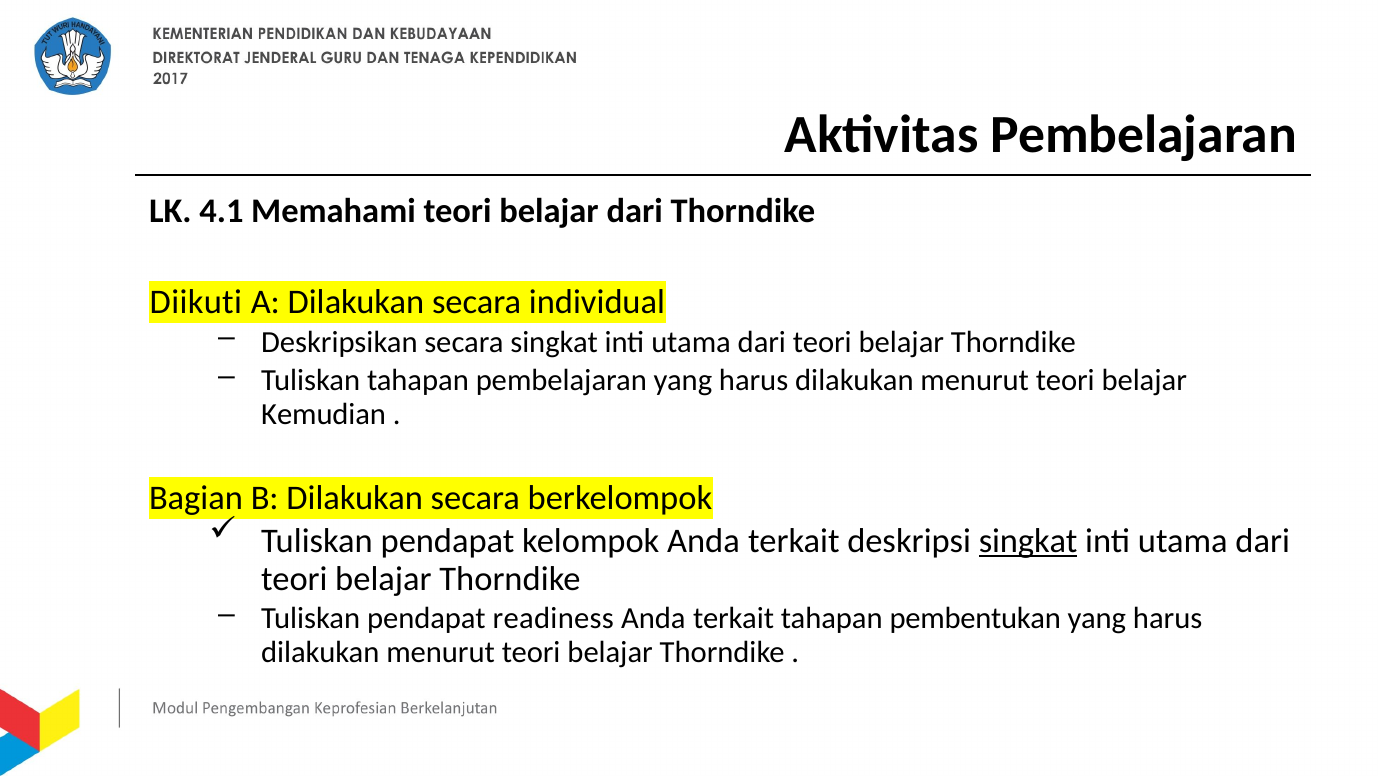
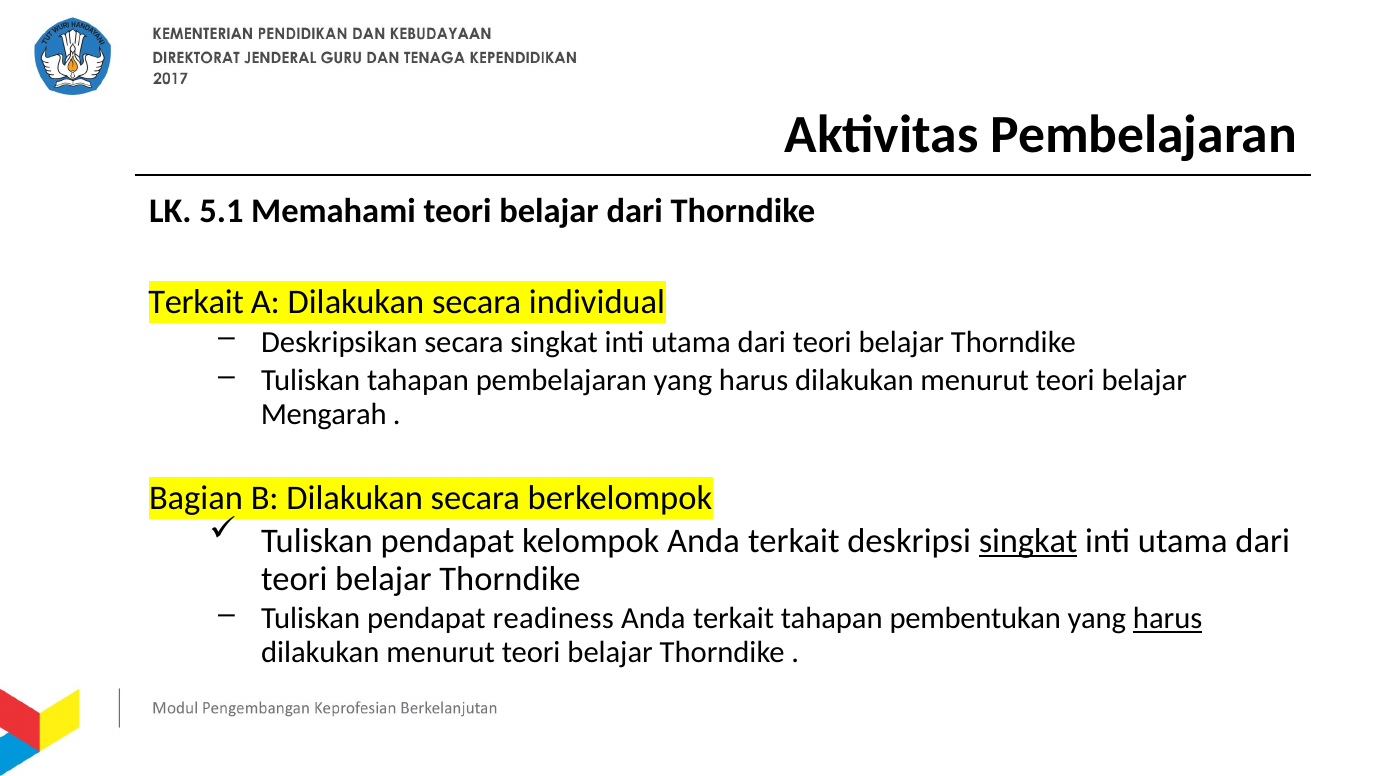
4.1: 4.1 -> 5.1 (221, 211)
Diikuti: Diikuti -> Terkait (196, 302)
Kemudian: Kemudian -> Mengarah (324, 414)
harus underline: none -> present (1168, 619)
